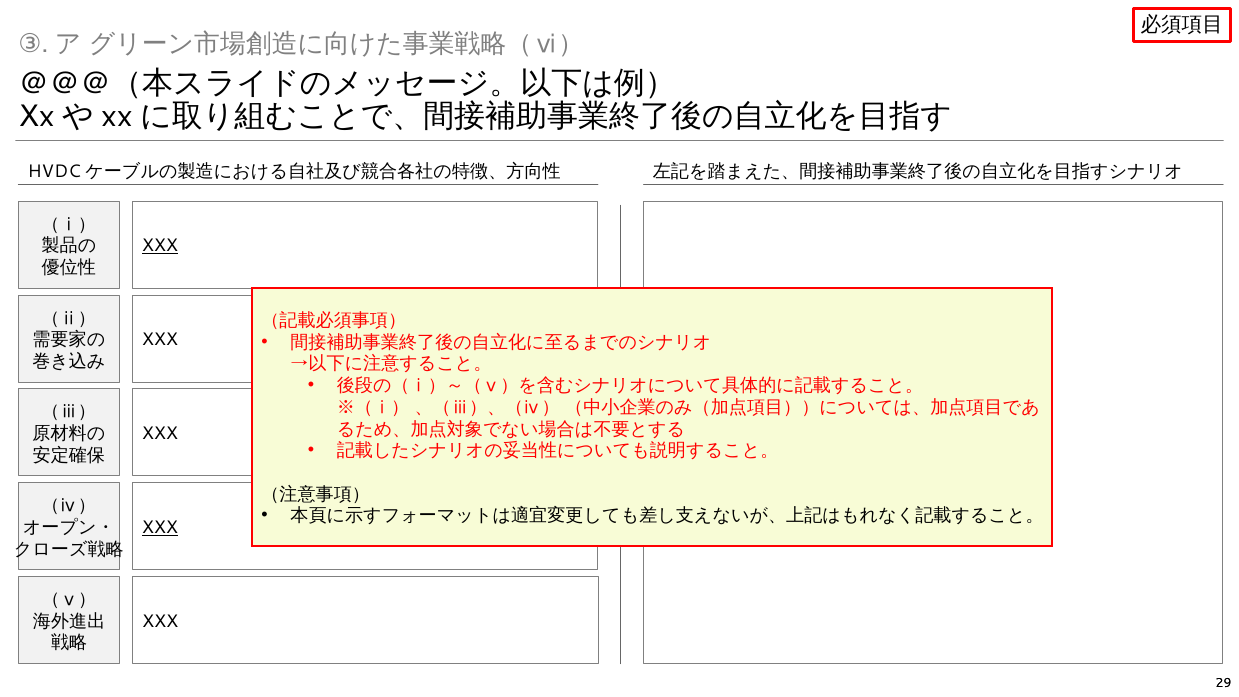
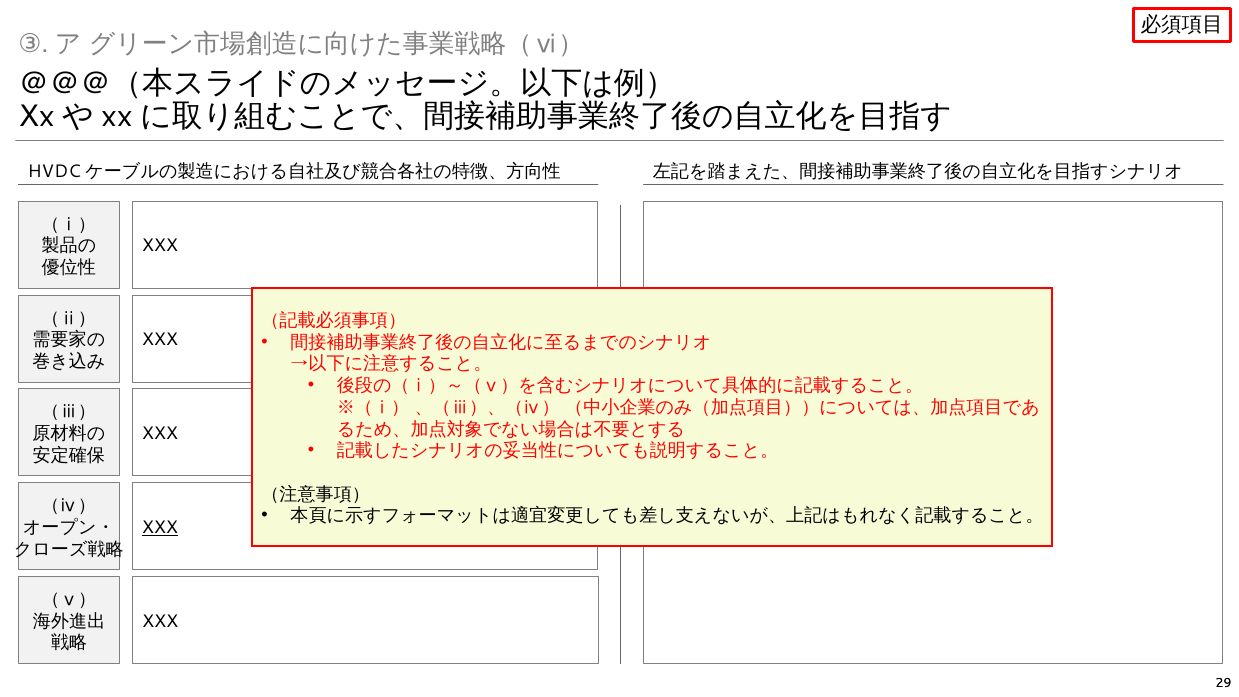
XXX underline: present -> none (160, 246)
